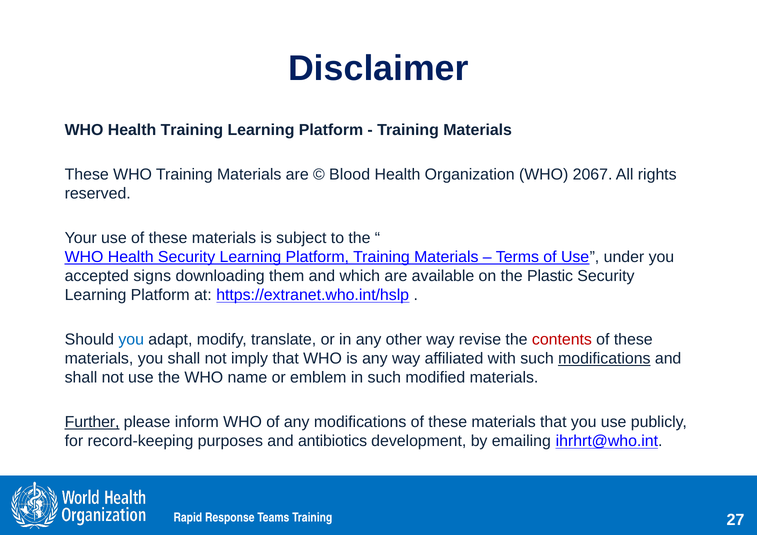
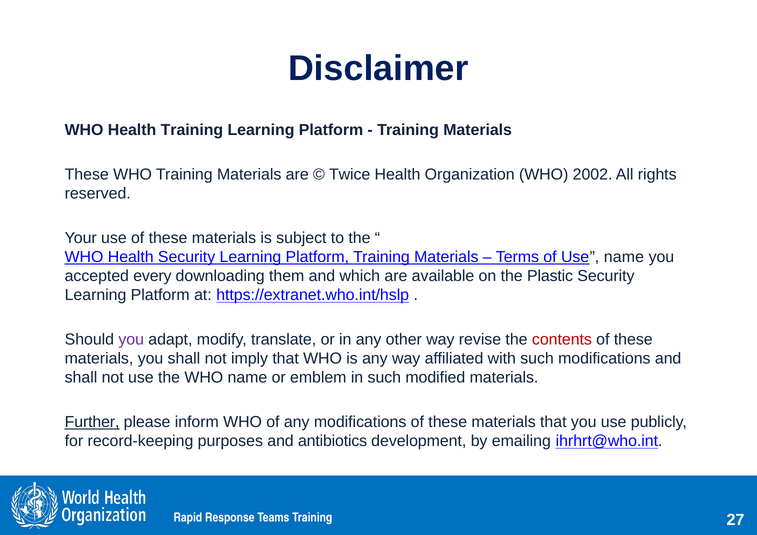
Blood: Blood -> Twice (350, 175)
2067: 2067 -> 2002 (593, 175)
Use under: under -> name (624, 257)
signs: signs -> every (152, 276)
you colour: blue -> purple (131, 340)
modifications underline: present -> none (604, 359)
